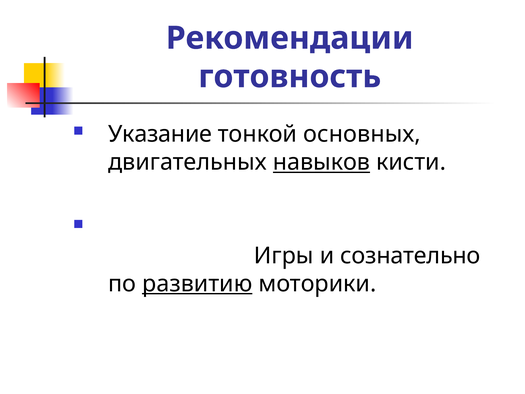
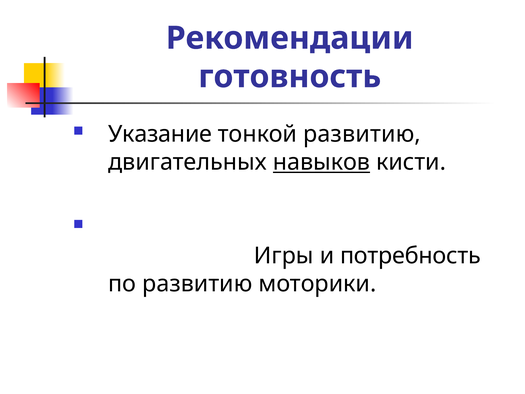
тонкой основных: основных -> развитию (362, 134)
сознательно: сознательно -> потребность (410, 255)
развитию underline: present -> none (197, 283)
